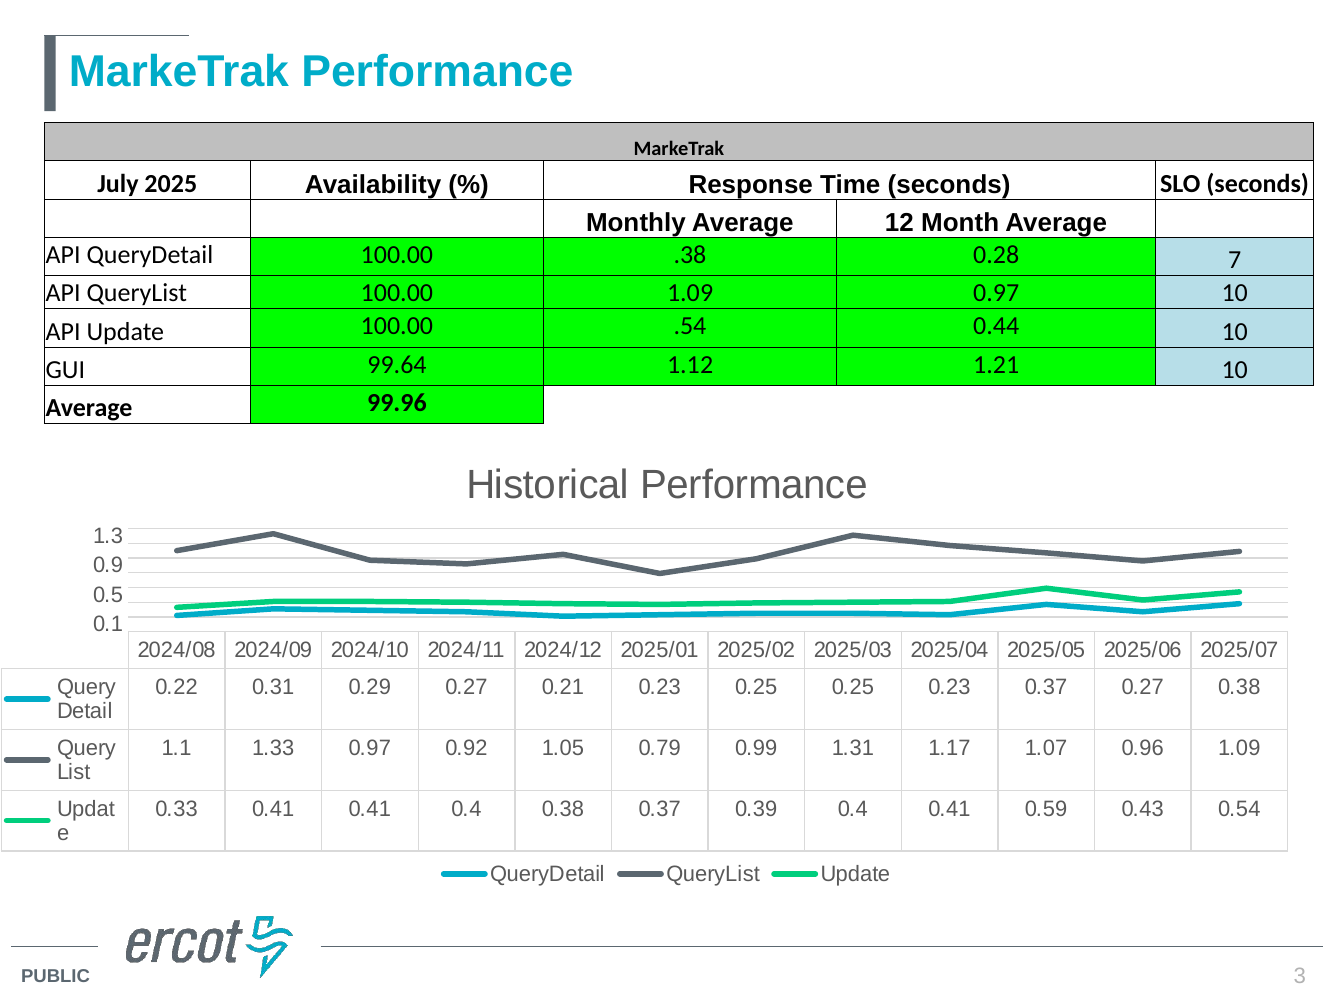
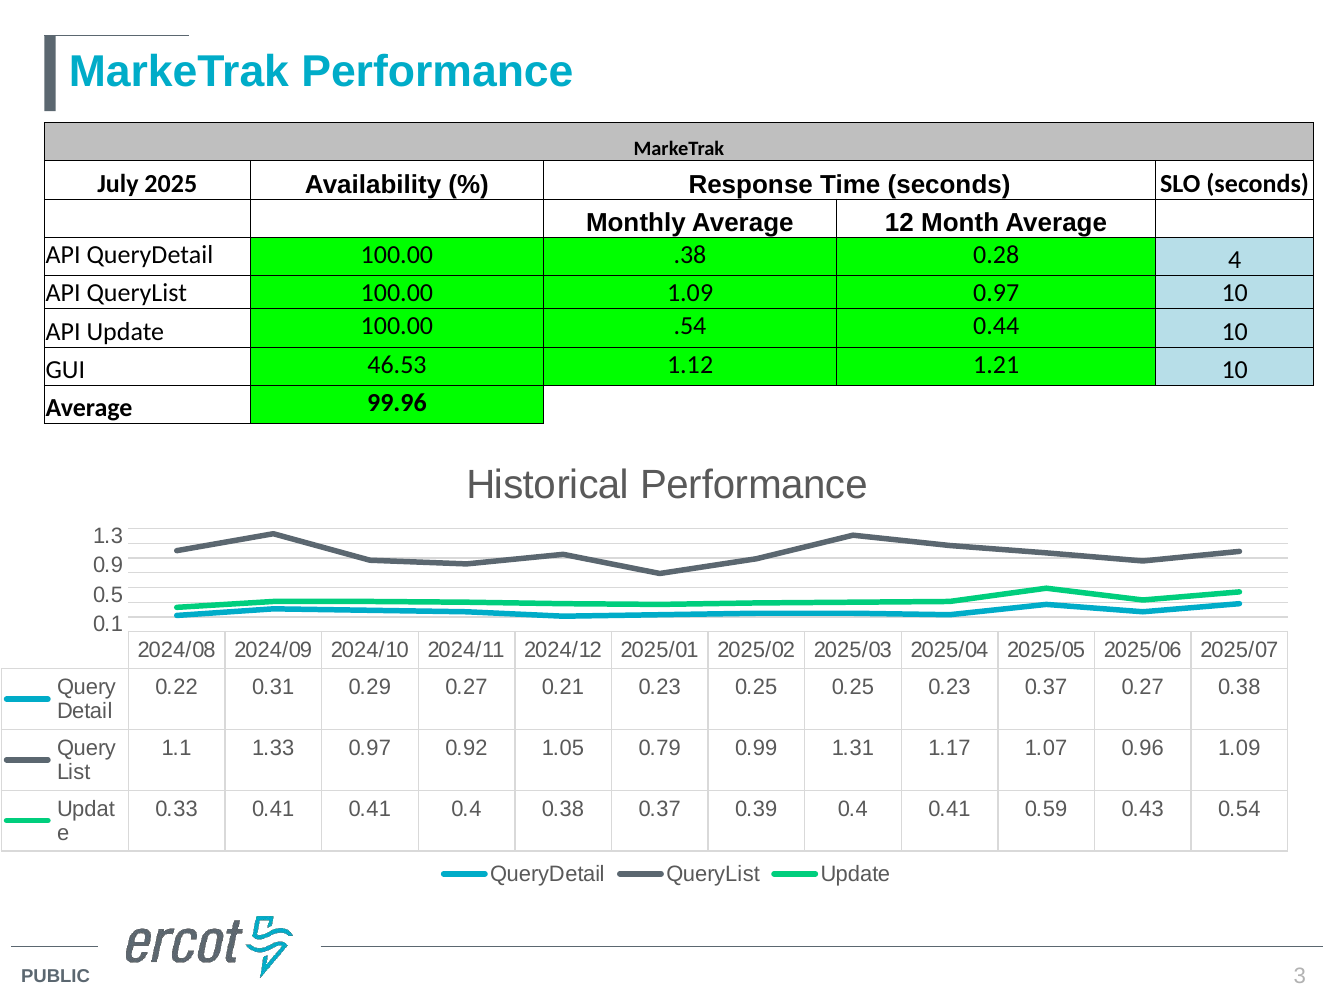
7: 7 -> 4 (1235, 260)
99.64: 99.64 -> 46.53 (397, 364)
